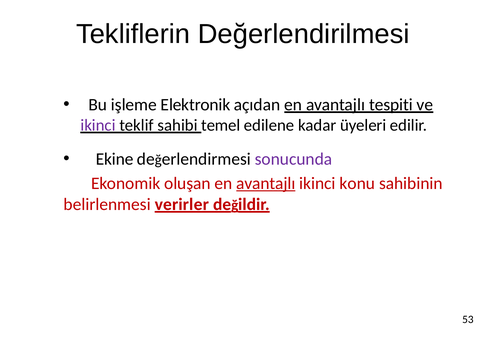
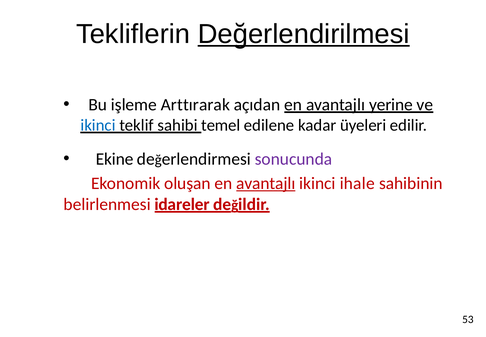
Değerlendirilmesi underline: none -> present (304, 34)
Elektronik: Elektronik -> Arttırarak (195, 105)
tespiti: tespiti -> yerine (391, 105)
ikinci colour: purple -> blue (98, 125)
konu: konu -> ihale (357, 183)
verirler: verirler -> idareler (182, 204)
